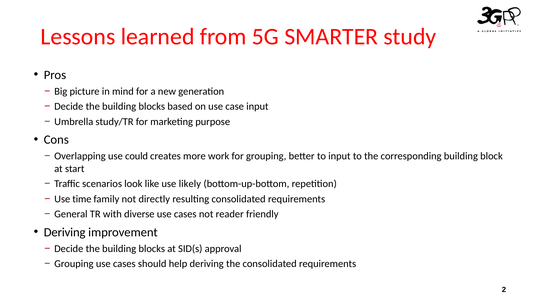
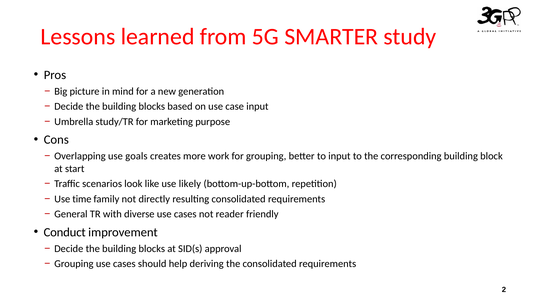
could: could -> goals (136, 156)
Deriving: Deriving -> Conduct (65, 232)
